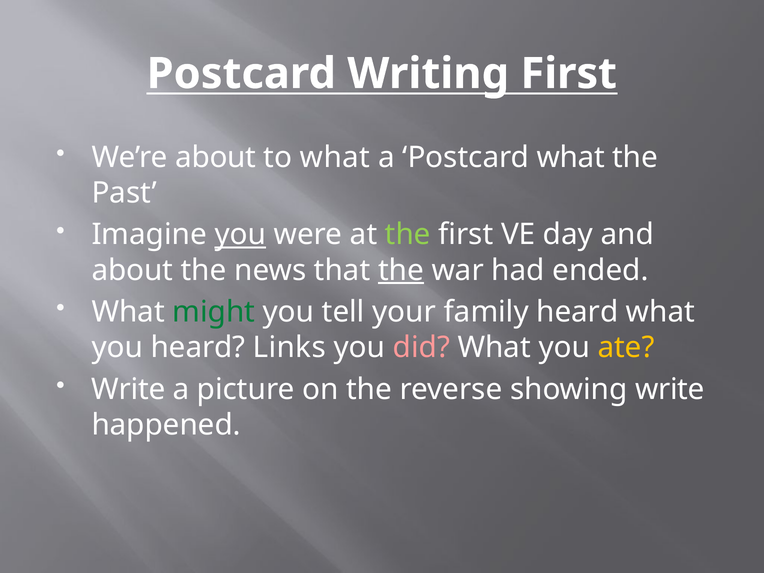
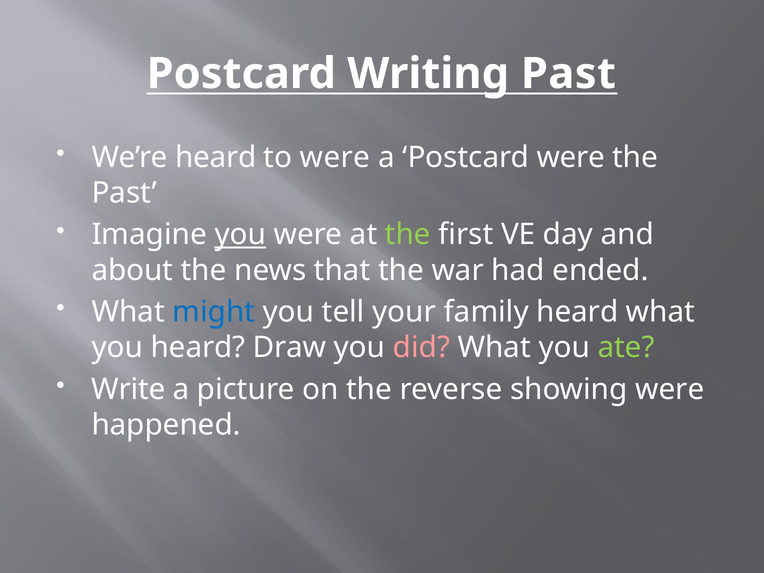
Writing First: First -> Past (568, 74)
We’re about: about -> heard (216, 157)
to what: what -> were (335, 157)
Postcard what: what -> were (571, 157)
the underline: present -> none (401, 270)
might colour: green -> blue (214, 312)
Links: Links -> Draw (290, 348)
ate colour: yellow -> light green (626, 348)
showing write: write -> were (670, 389)
